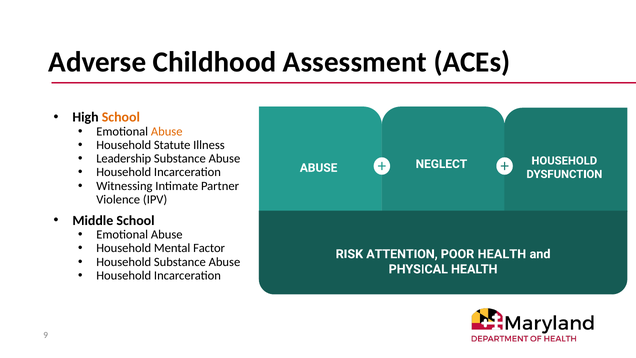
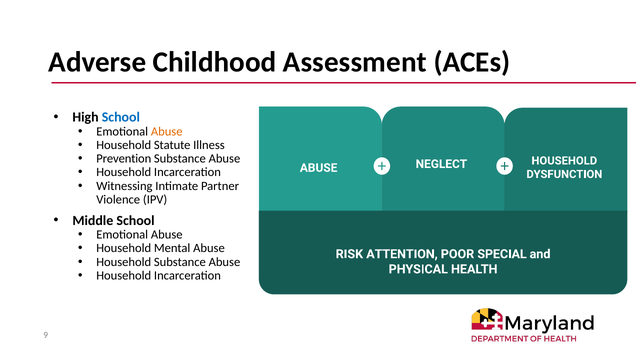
School colour: orange -> blue (121, 117)
Leadership: Leadership -> Prevention (124, 159)
Mental Factor: Factor -> Abuse (209, 248)
POOR HEALTH: HEALTH -> SPECIAL (502, 254)
